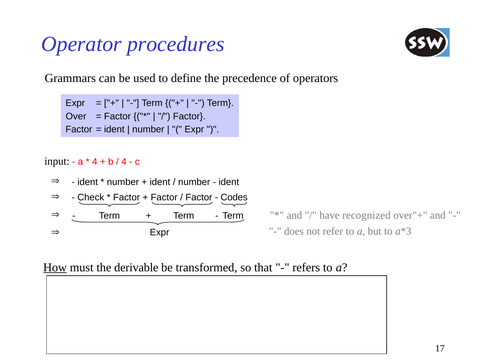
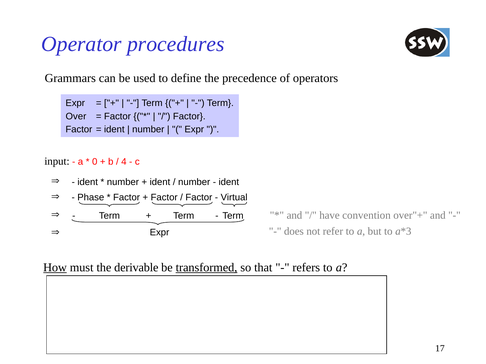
4: 4 -> 0 (95, 162)
Check: Check -> Phase (91, 198)
Codes: Codes -> Virtual (234, 198)
recognized: recognized -> convention (366, 216)
transformed underline: none -> present (207, 268)
